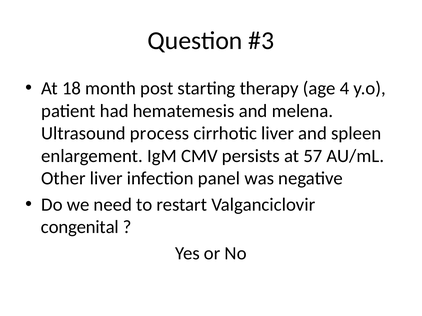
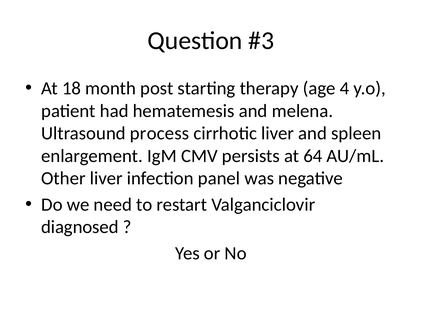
57: 57 -> 64 (313, 156)
congenital: congenital -> diagnosed (80, 227)
